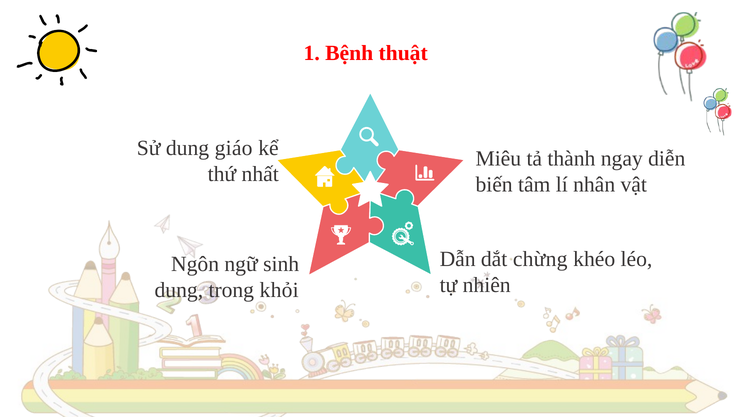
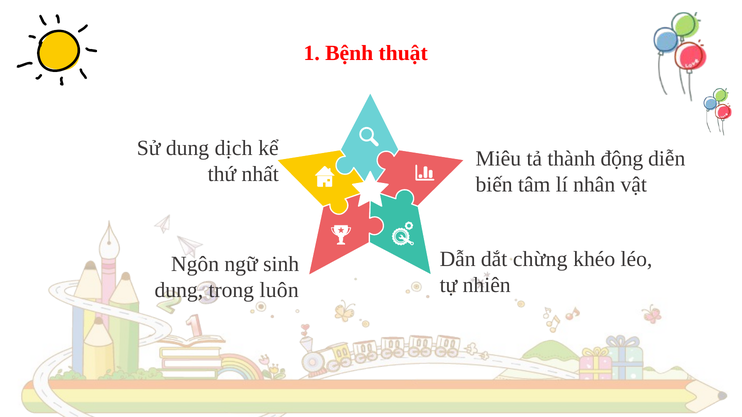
giáo: giáo -> dịch (234, 148)
ngay: ngay -> động (622, 159)
khỏi: khỏi -> luôn (279, 290)
